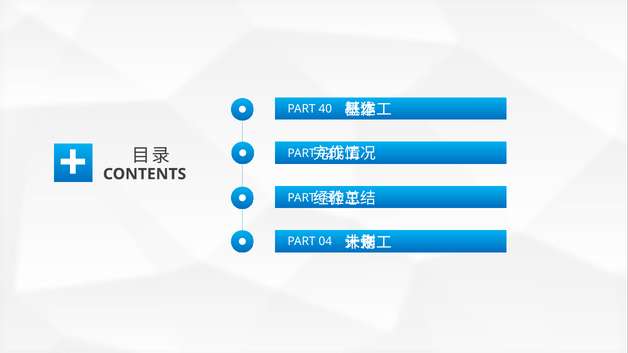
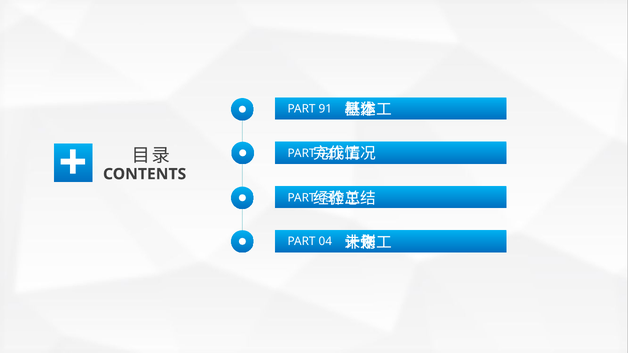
40: 40 -> 91 (325, 109)
